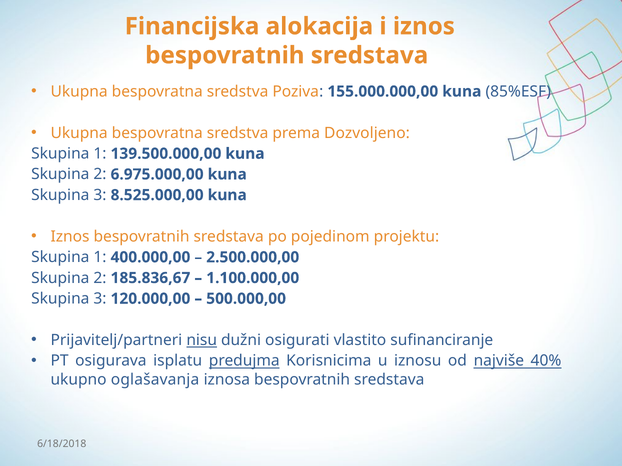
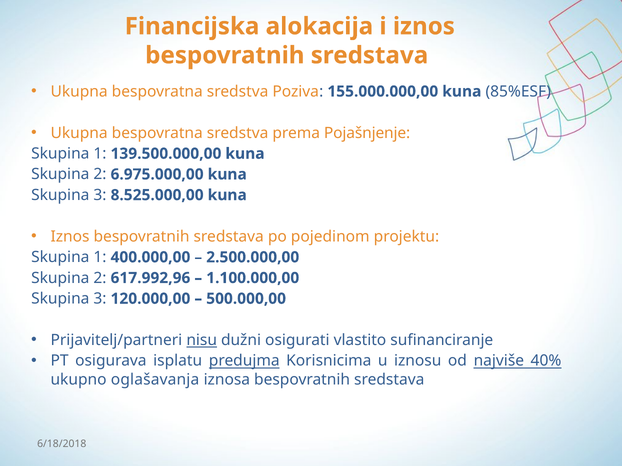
Dozvoljeno: Dozvoljeno -> Pojašnjenje (367, 133)
185.836,67: 185.836,67 -> 617.992,96 (150, 278)
